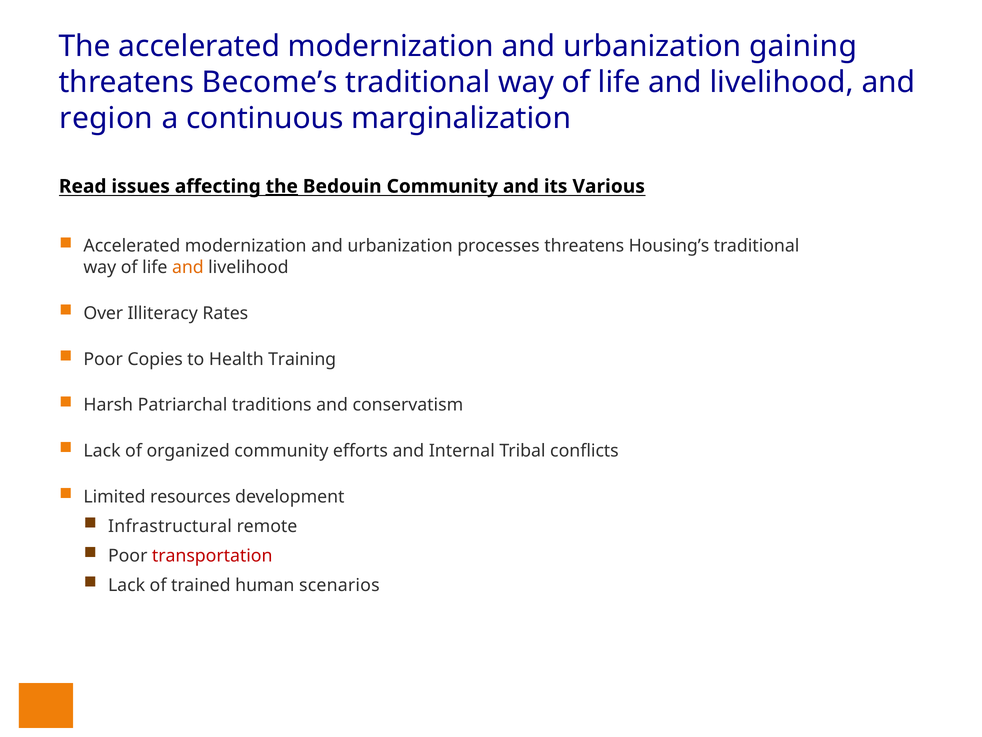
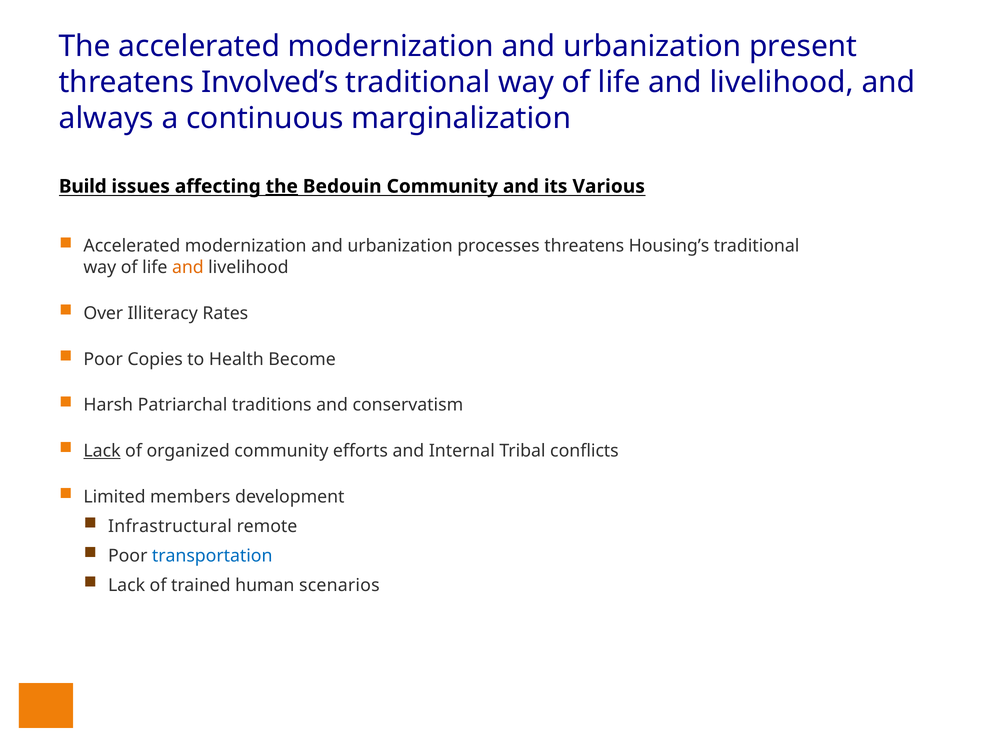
gaining: gaining -> present (803, 46)
Become’s: Become’s -> Involved’s (270, 82)
region: region -> always (106, 118)
Read: Read -> Build (83, 186)
Training: Training -> Become (302, 359)
Lack underline: none -> present (102, 451)
resources: resources -> members (190, 497)
transportation colour: red -> blue (212, 556)
